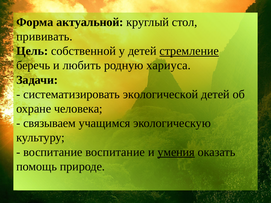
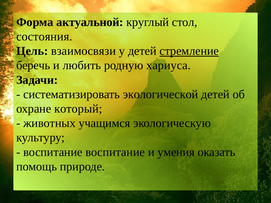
прививать: прививать -> состояния (44, 37)
собственной: собственной -> взаимосвязи (84, 51)
человека: человека -> который (78, 109)
связываем: связываем -> животных (49, 123)
умения underline: present -> none (176, 152)
